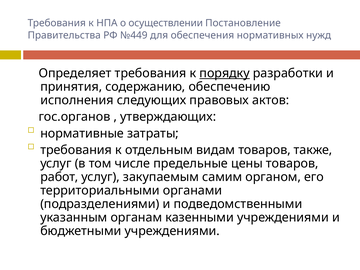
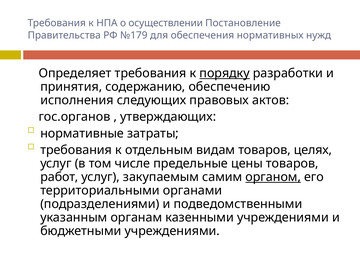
№449: №449 -> №179 (134, 35)
также: также -> целях (313, 150)
органом underline: none -> present (273, 177)
